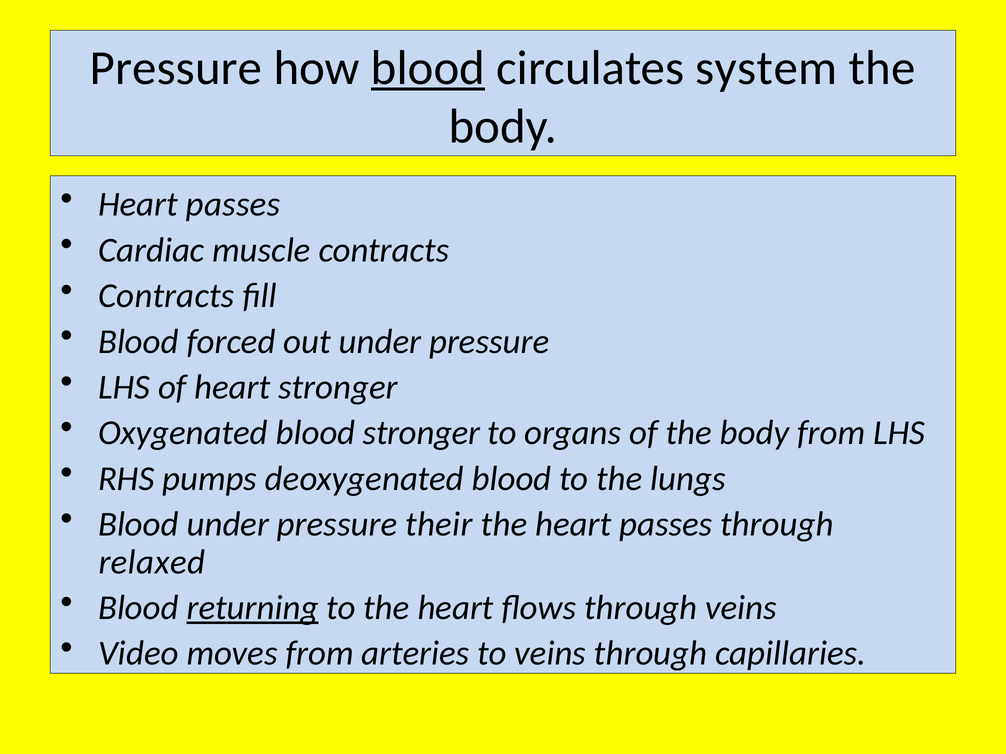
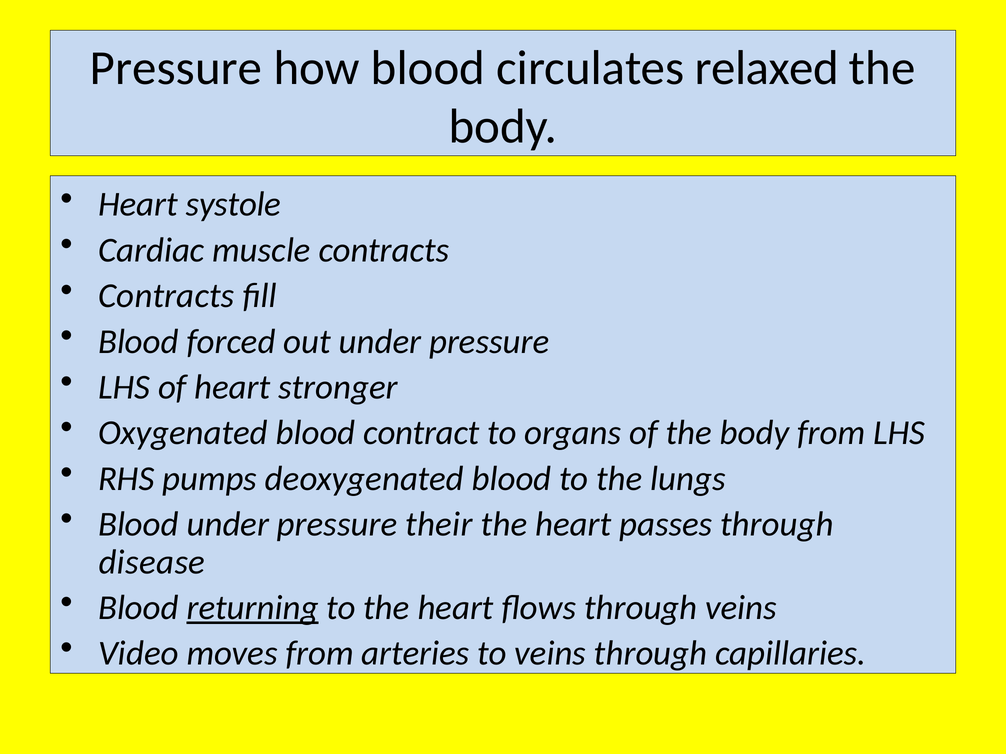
blood underline: present -> none (428, 68)
system: system -> relaxed (767, 68)
passes: passes -> systole (233, 204)
blood stronger: stronger -> contract (421, 433)
relaxed: relaxed -> disease (152, 562)
